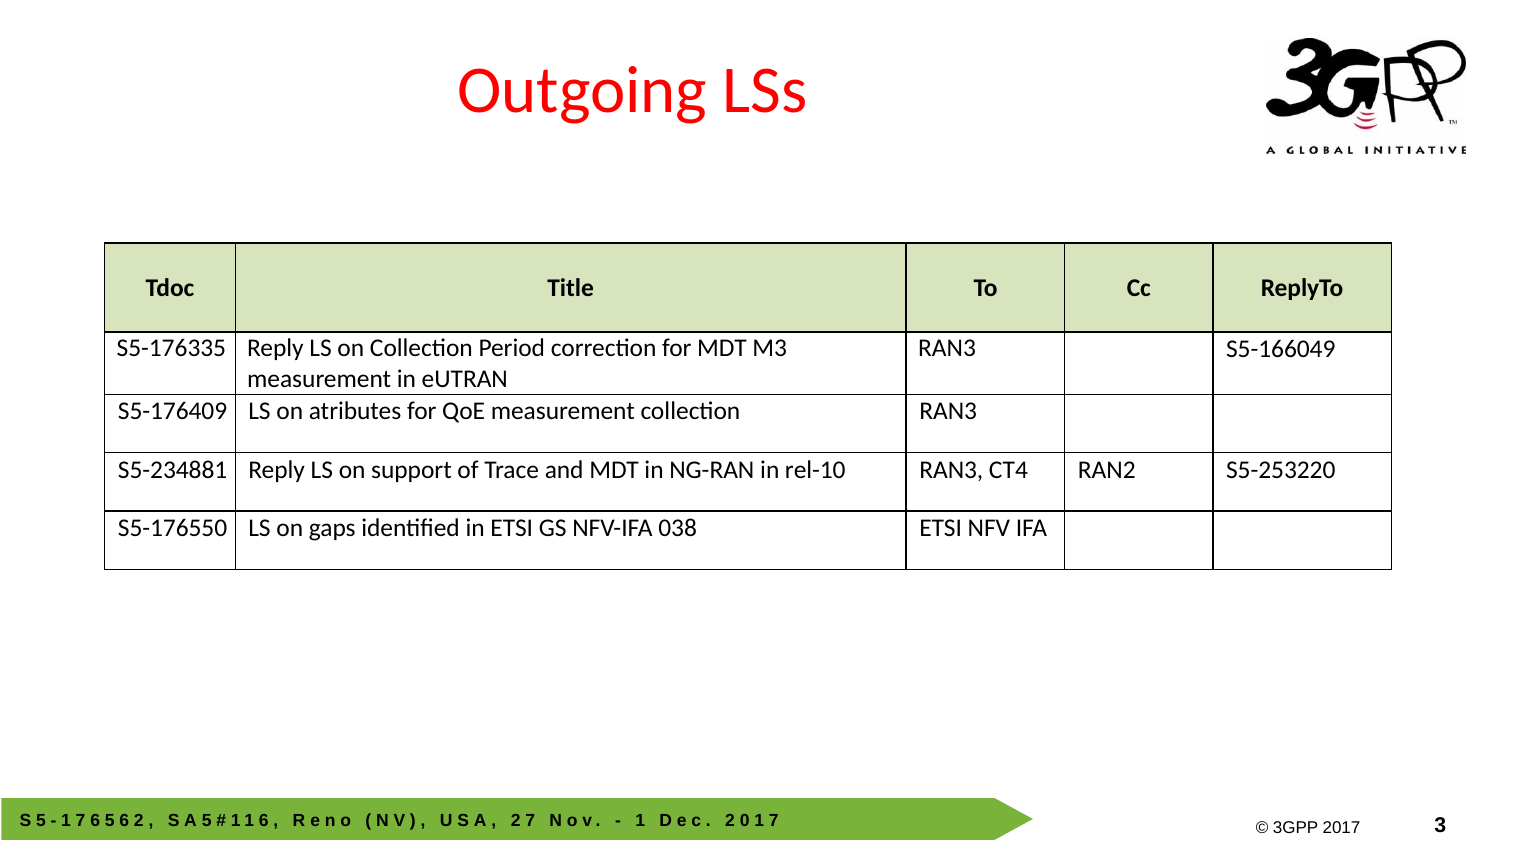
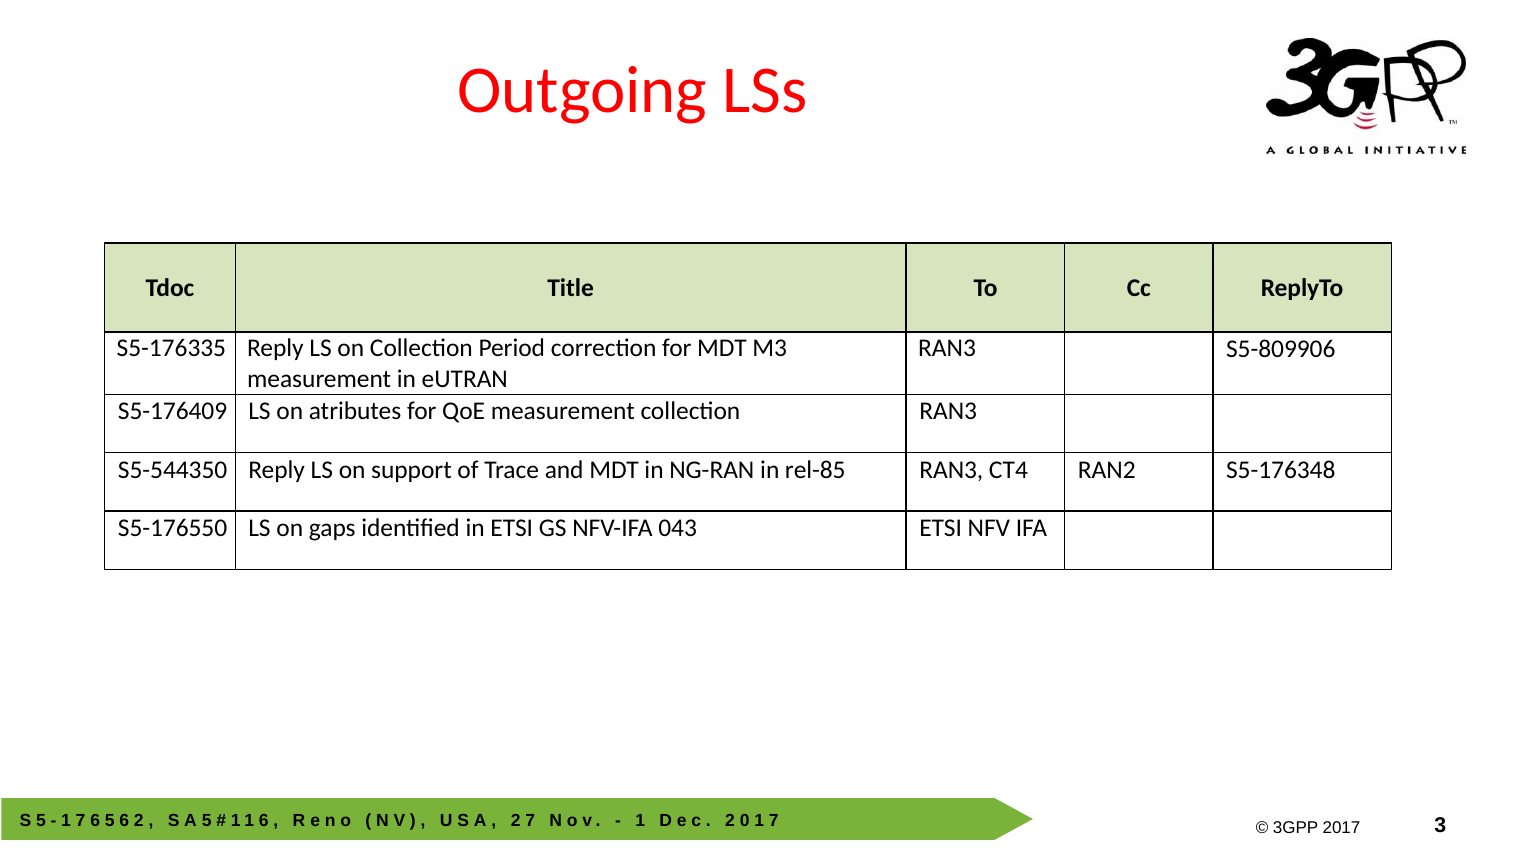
S5-166049: S5-166049 -> S5-809906 (1281, 349)
S5-234881: S5-234881 -> S5-544350 (173, 470)
rel-10: rel-10 -> rel-85 (815, 470)
S5-253220: S5-253220 -> S5-176348 (1281, 470)
038: 038 -> 043 (678, 528)
